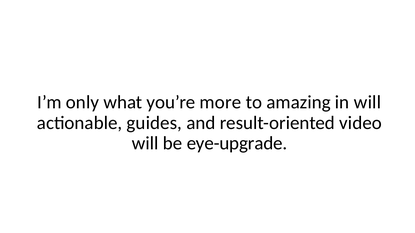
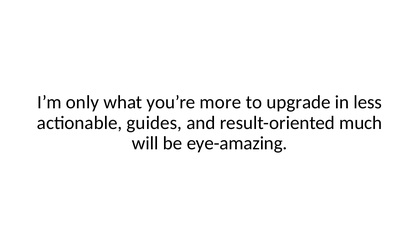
amazing: amazing -> upgrade (299, 103)
in will: will -> less (368, 103)
video: video -> much (361, 123)
eye-upgrade: eye-upgrade -> eye-amazing (237, 144)
